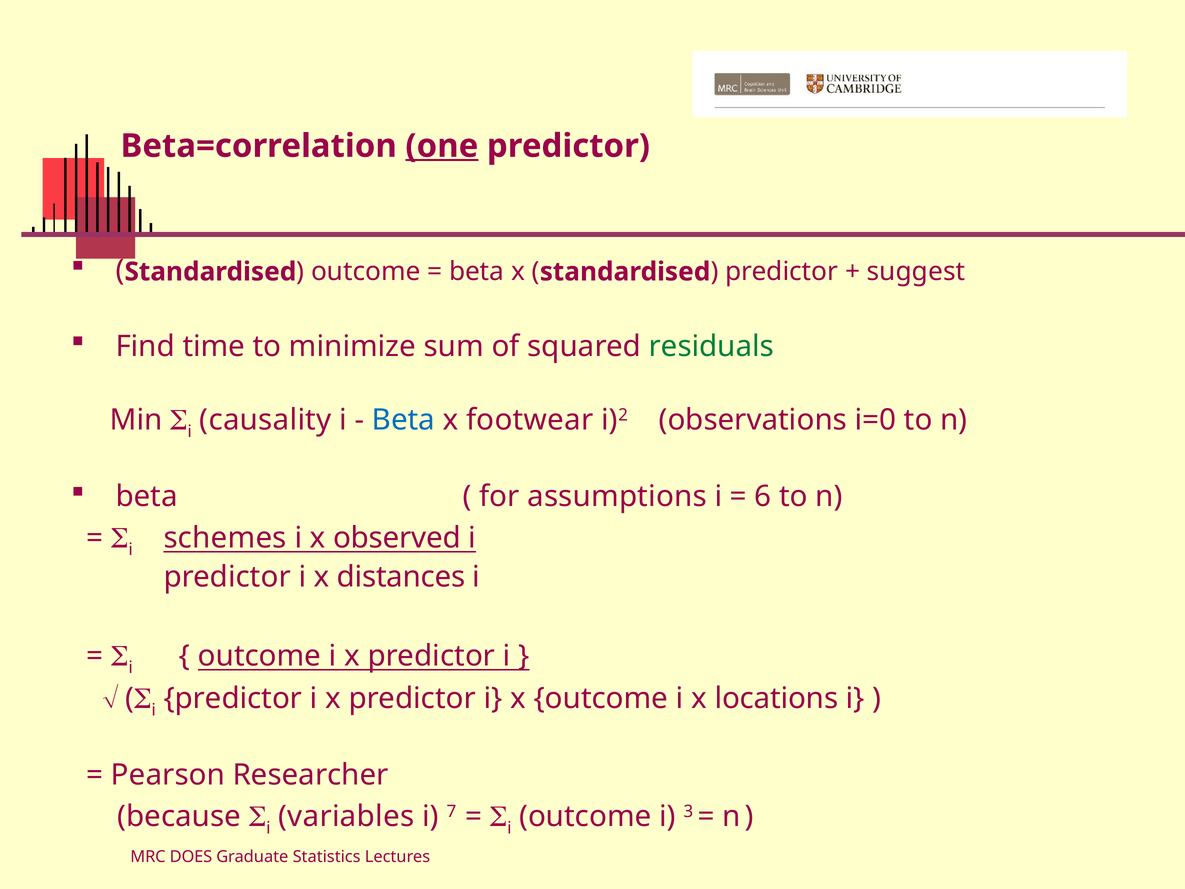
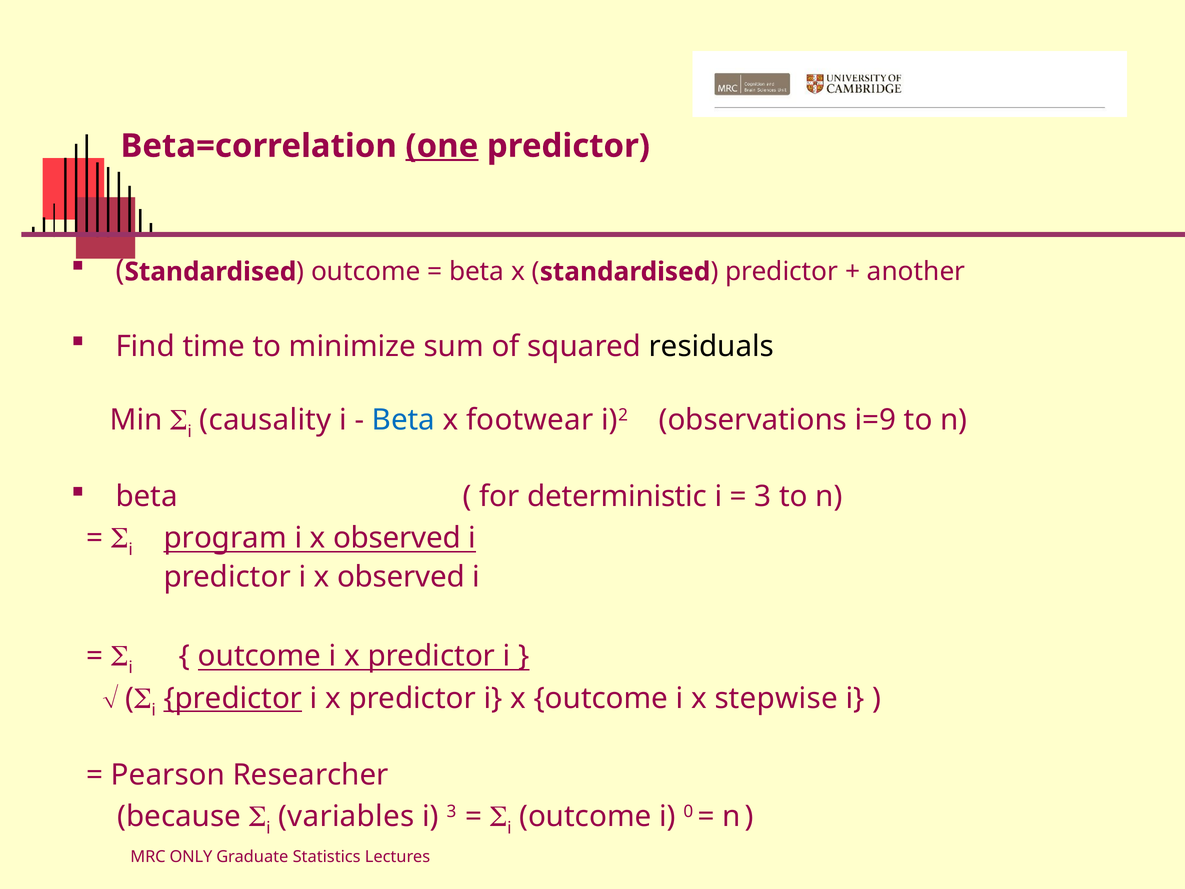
suggest: suggest -> another (916, 272)
residuals colour: green -> black (711, 346)
i=0: i=0 -> i=9 (875, 420)
assumptions: assumptions -> deterministic (617, 497)
6: 6 -> 3 (763, 497)
schemes: schemes -> program (225, 538)
predictor i x distances: distances -> observed (401, 577)
predictor underline: none -> present (233, 698)
locations: locations -> stepwise (776, 698)
i 7: 7 -> 3 (451, 812)
3: 3 -> 0 (688, 812)
DOES: DOES -> ONLY (191, 856)
